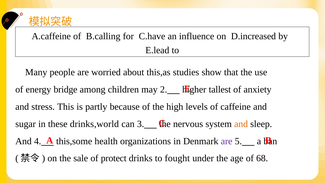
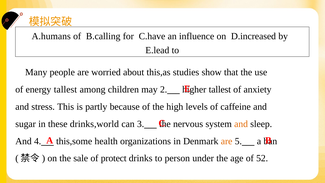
A.caffeine: A.caffeine -> A.humans (51, 36)
energy bridge: bridge -> tallest (65, 89)
are colour: purple -> orange (227, 141)
fought: fought -> person (177, 158)
68: 68 -> 52 (262, 158)
